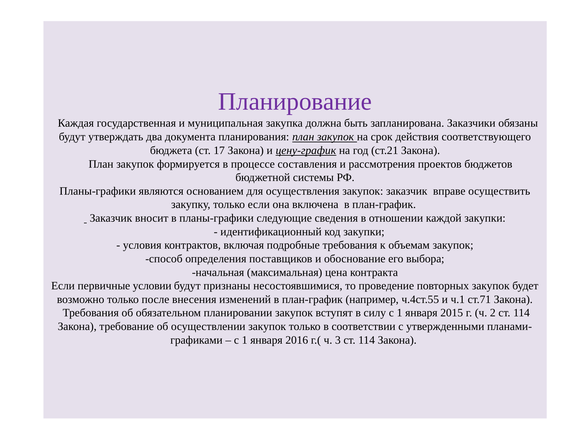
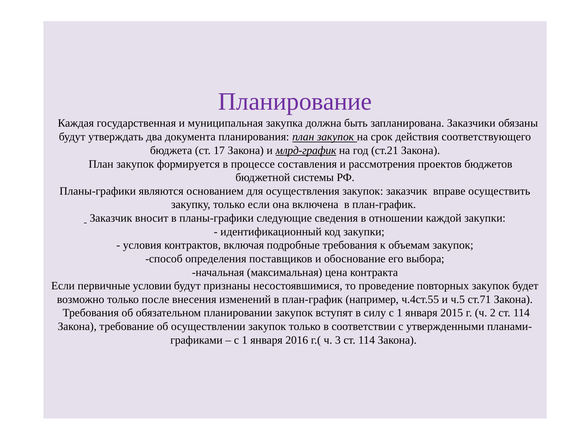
цену-график: цену-график -> млрд-график (306, 151)
ч.1: ч.1 -> ч.5 (458, 300)
